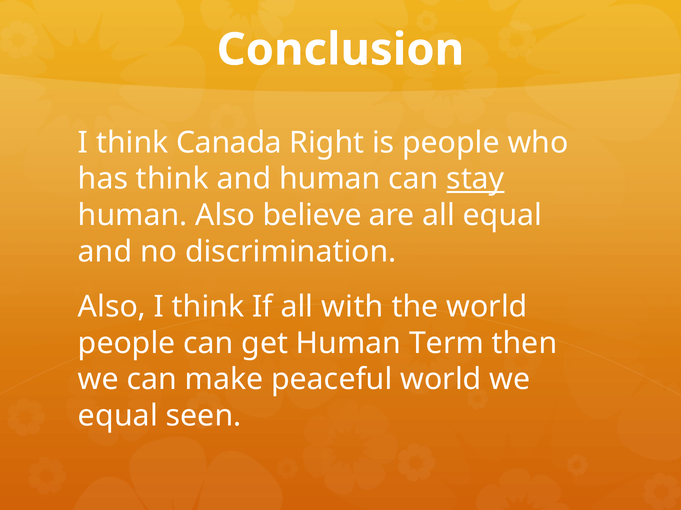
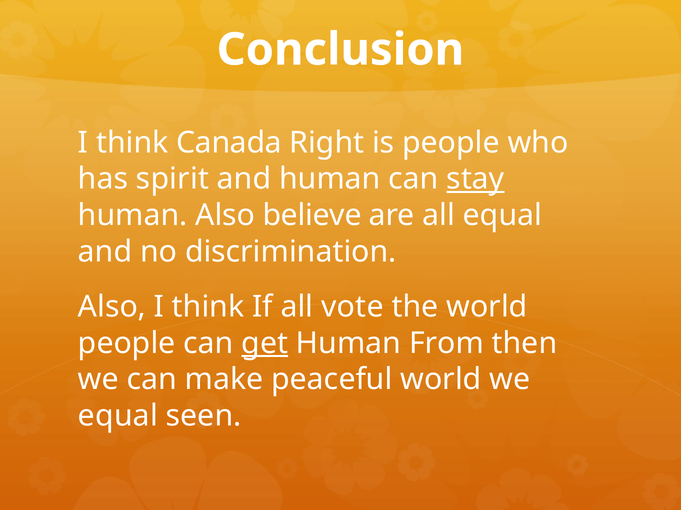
has think: think -> spirit (172, 179)
with: with -> vote (352, 307)
get underline: none -> present (265, 344)
Term: Term -> From (446, 344)
